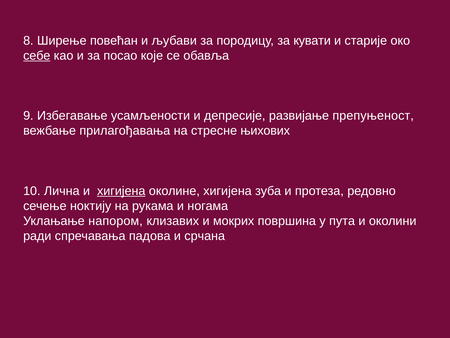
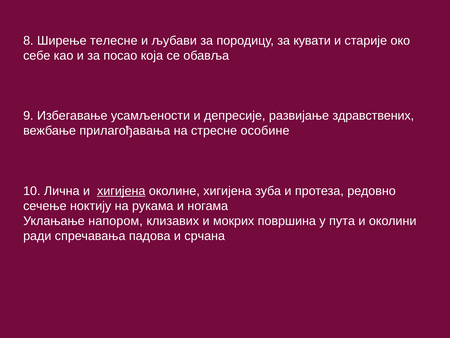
повећан: повећан -> телесне (114, 41)
себе underline: present -> none (37, 56)
које: које -> која (152, 56)
препуњеност: препуњеност -> здравствених (373, 116)
њихових: њихових -> особине (265, 131)
